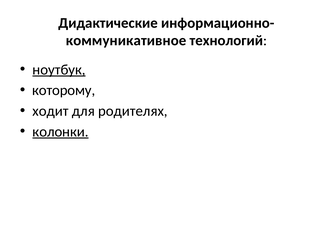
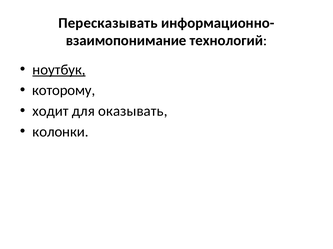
Дидактические: Дидактические -> Пересказывать (108, 23)
коммуникативное: коммуникативное -> взаимопонимание (126, 41)
родителях: родителях -> оказывать (133, 111)
колонки underline: present -> none (61, 132)
